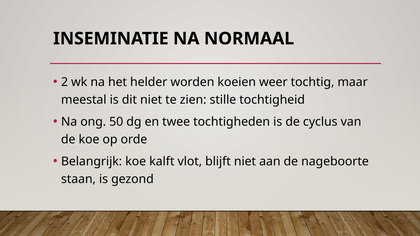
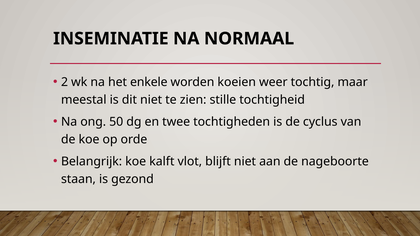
helder: helder -> enkele (149, 82)
